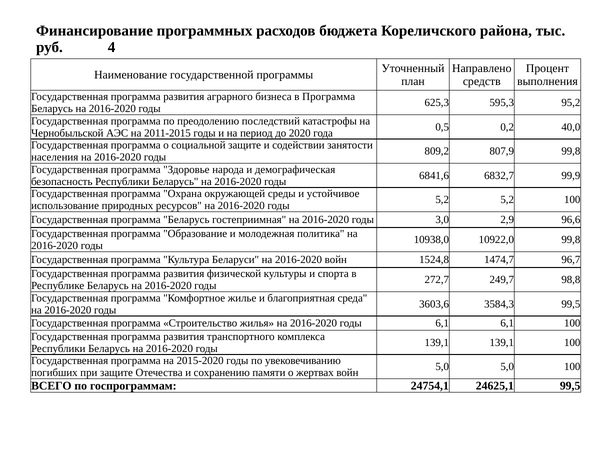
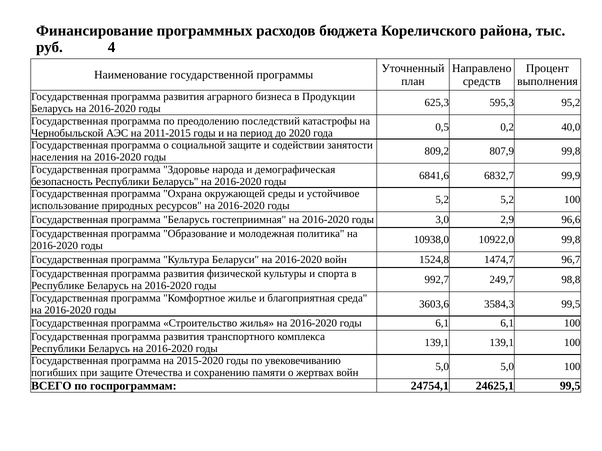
в Программа: Программа -> Продукции (329, 97)
272,7: 272,7 -> 992,7 (437, 280)
